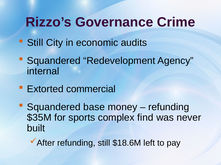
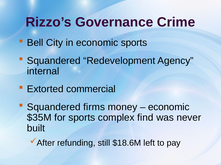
Still: Still -> Bell (35, 43)
economic audits: audits -> sports (134, 43)
base: base -> firms (94, 107)
refunding: refunding -> economic (169, 107)
